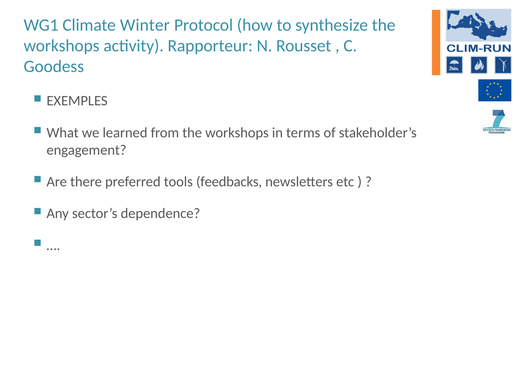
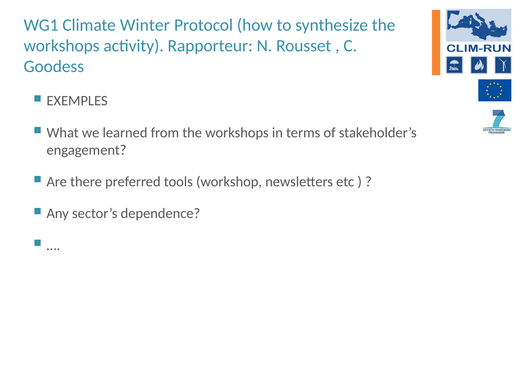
feedbacks: feedbacks -> workshop (229, 182)
